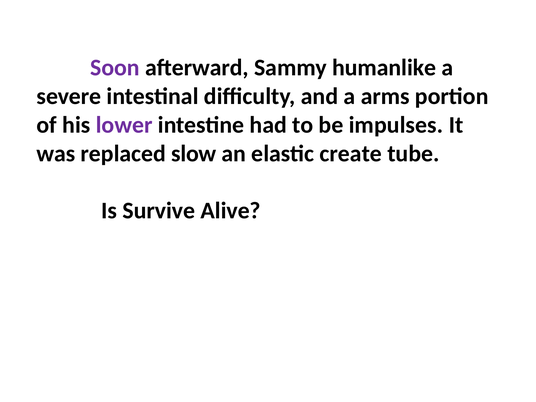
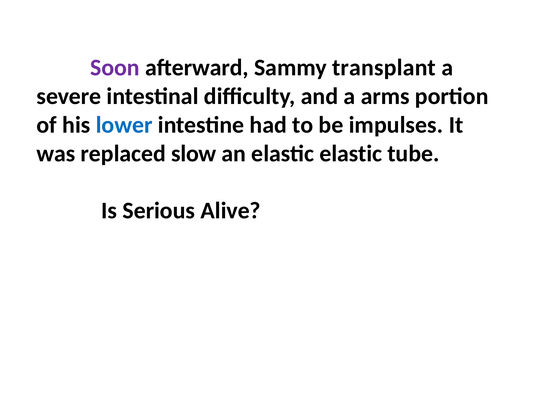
humanlike: humanlike -> transplant (384, 68)
lower colour: purple -> blue (124, 125)
elastic create: create -> elastic (351, 153)
Survive: Survive -> Serious (159, 211)
